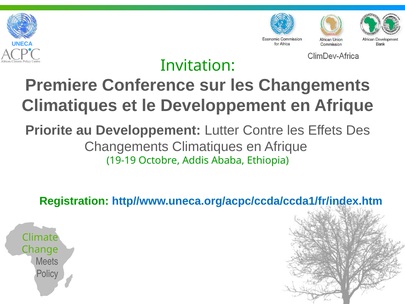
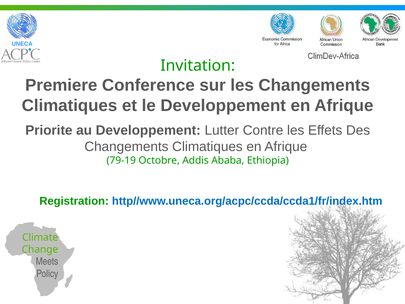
19-19: 19-19 -> 79-19 (121, 160)
